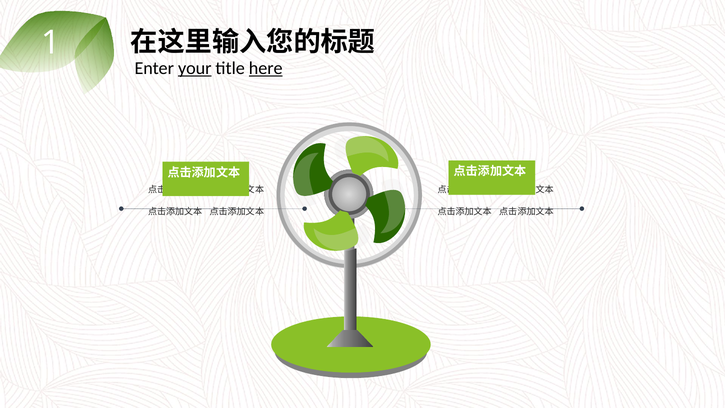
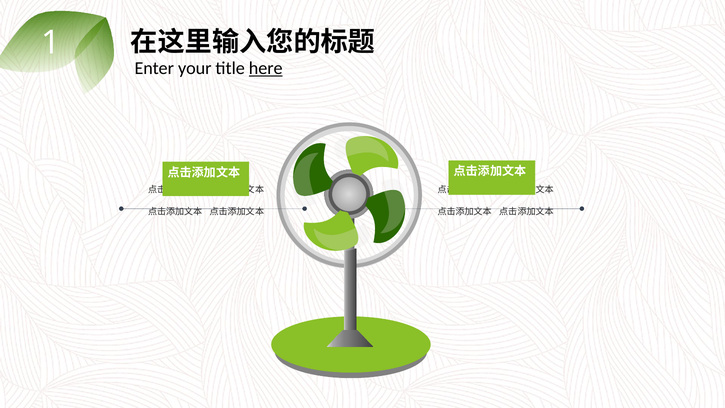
your underline: present -> none (195, 68)
